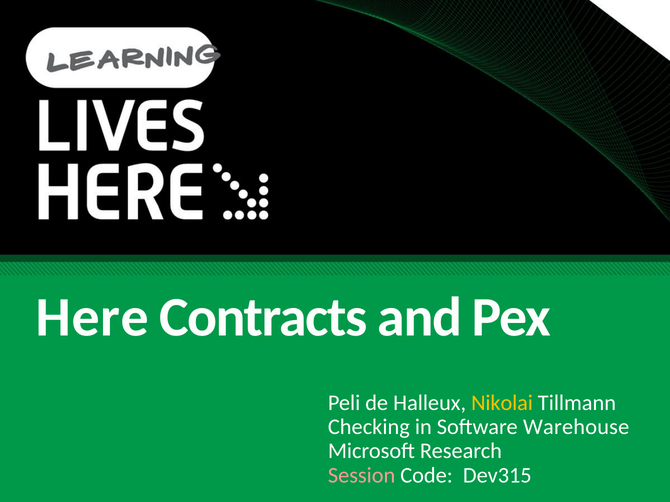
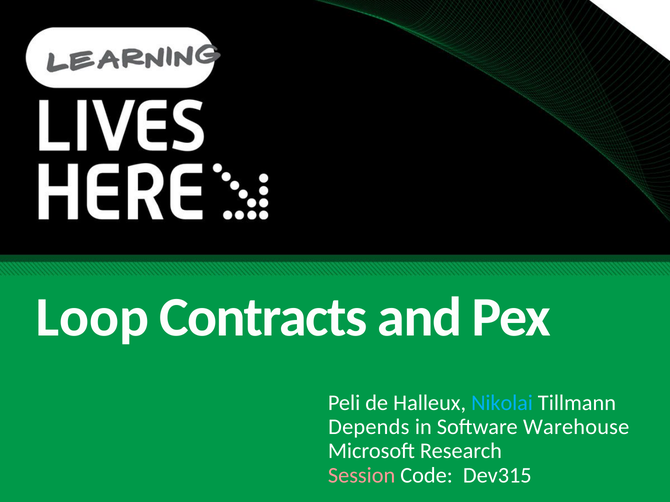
Here: Here -> Loop (93, 318)
Nikolai colour: yellow -> light blue (502, 403)
Checking: Checking -> Depends (369, 427)
